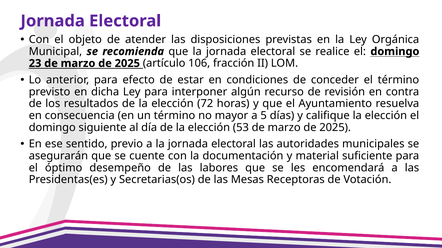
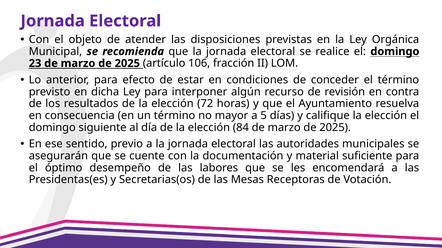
53: 53 -> 84 (241, 128)
